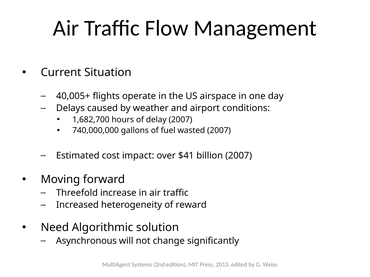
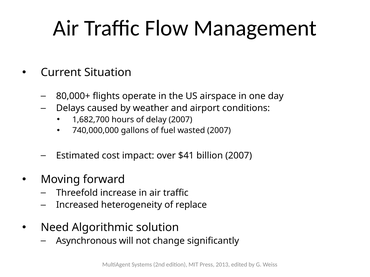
40,005+: 40,005+ -> 80,000+ (73, 96)
reward: reward -> replace (191, 205)
